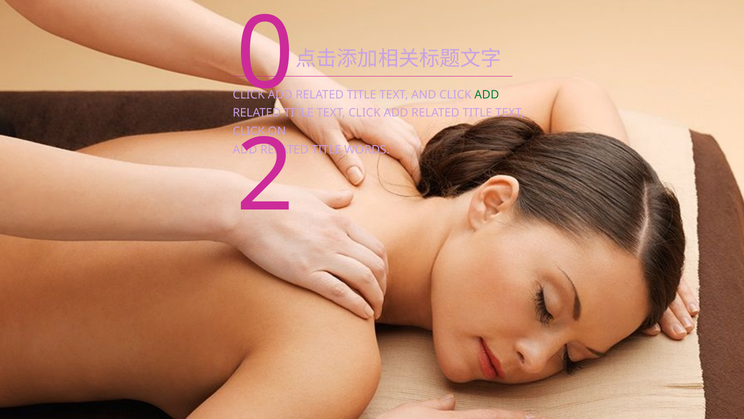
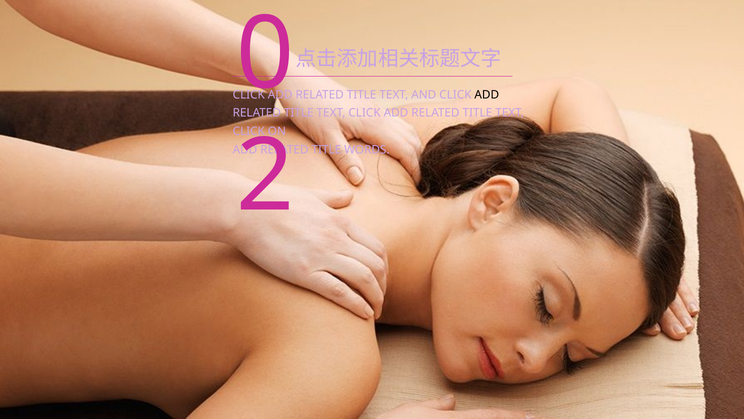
ADD colour: green -> black (487, 95)
